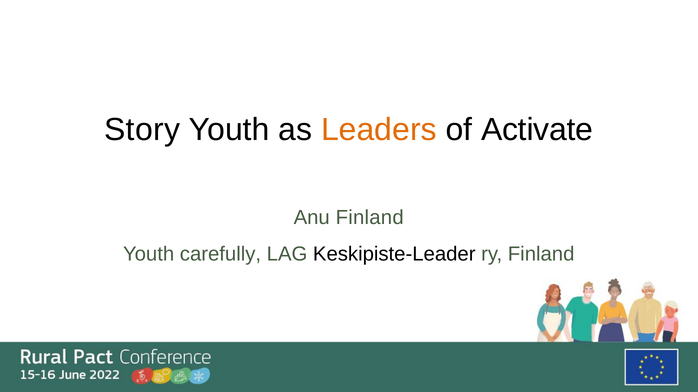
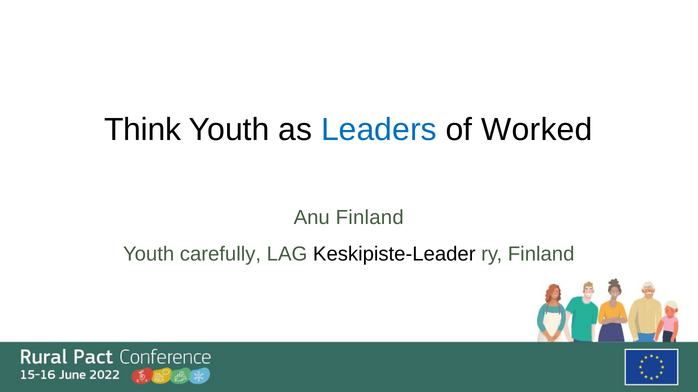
Story: Story -> Think (143, 130)
Leaders colour: orange -> blue (379, 130)
Activate: Activate -> Worked (537, 130)
